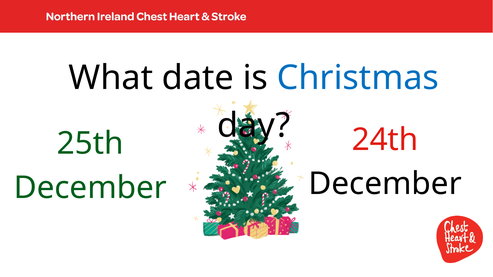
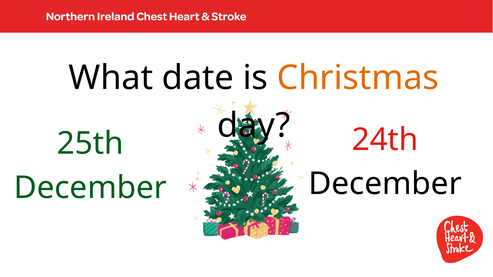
Christmas colour: blue -> orange (358, 78)
